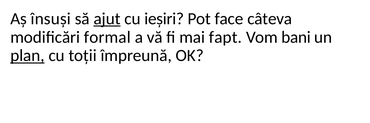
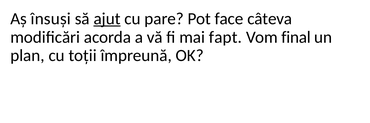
ieșiri: ieșiri -> pare (164, 19)
formal: formal -> acorda (107, 37)
bani: bani -> final (296, 37)
plan underline: present -> none (27, 56)
